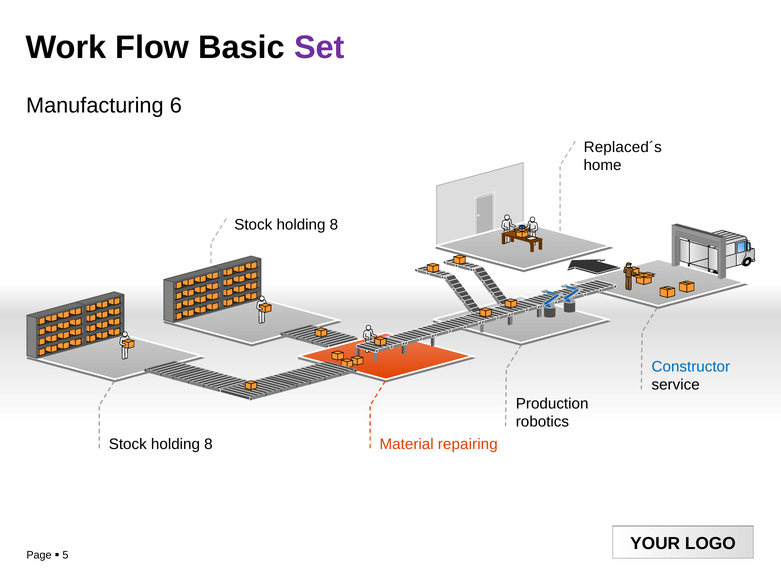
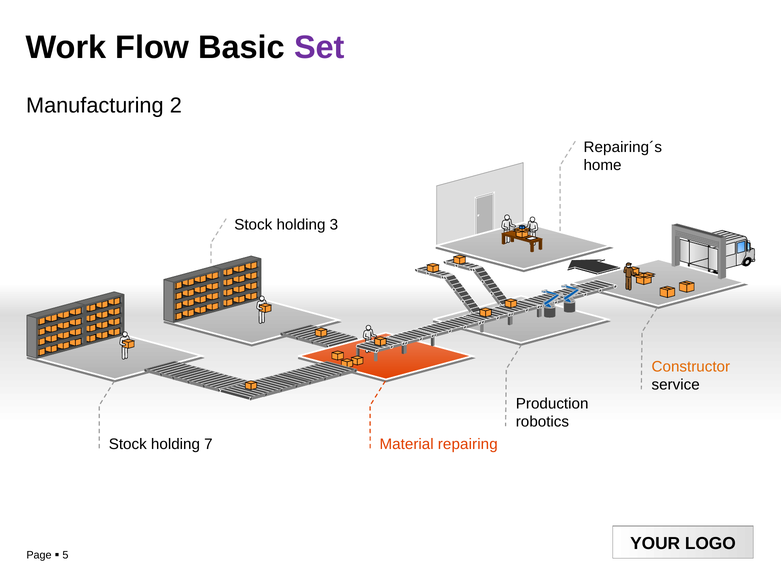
6: 6 -> 2 (176, 106)
Replaced´s: Replaced´s -> Repairing´s (623, 147)
8: 8 -> 3 (334, 224)
Constructor colour: blue -> orange (691, 367)
8: 8 -> 7 (208, 444)
